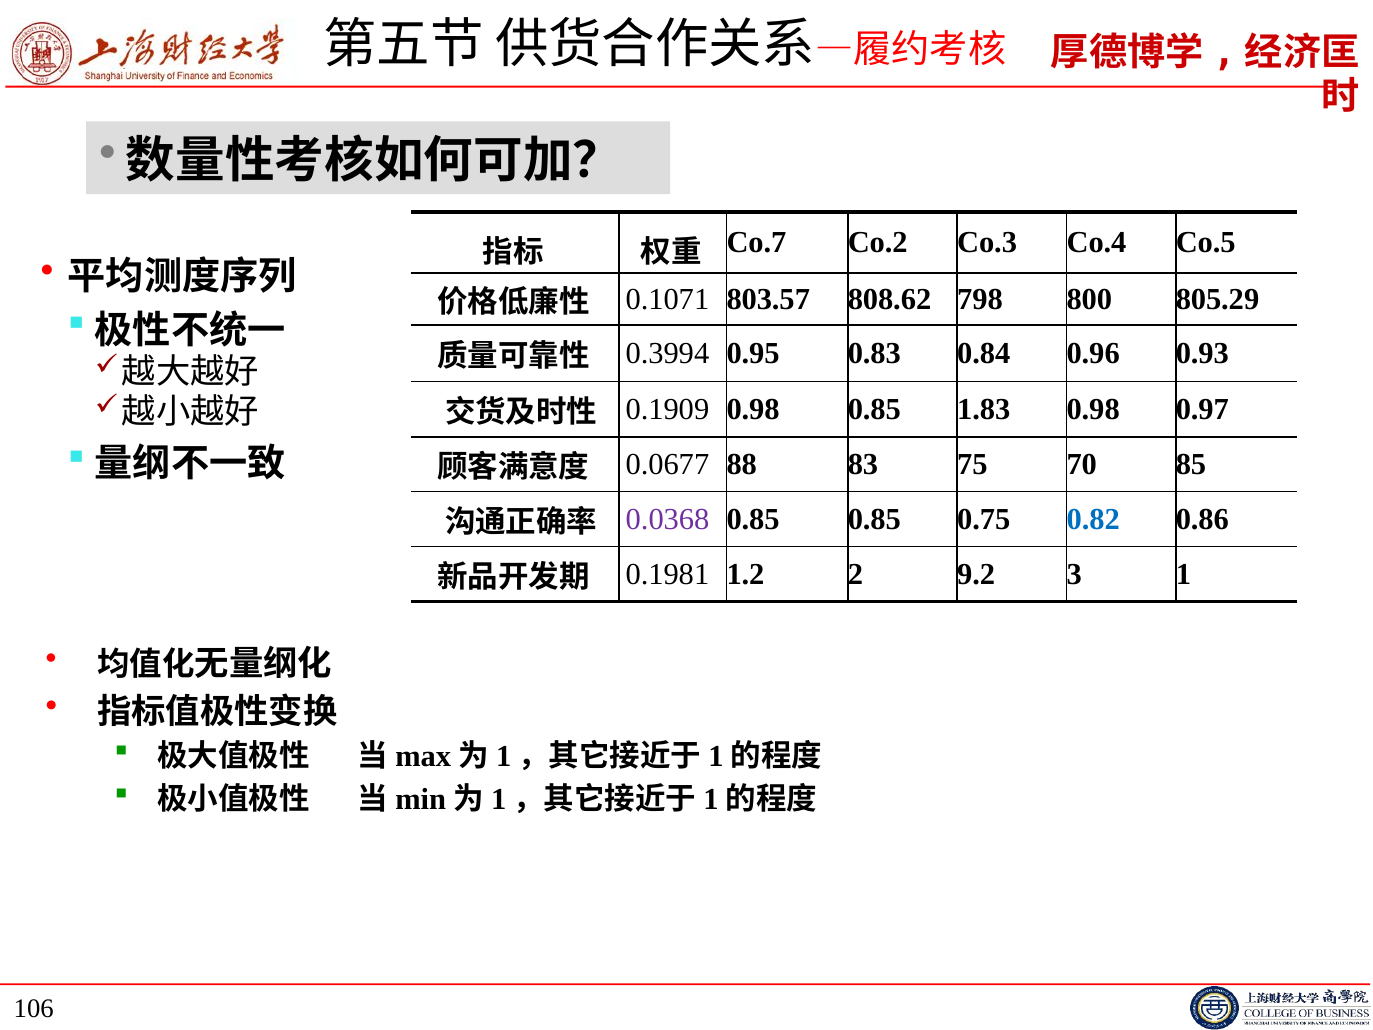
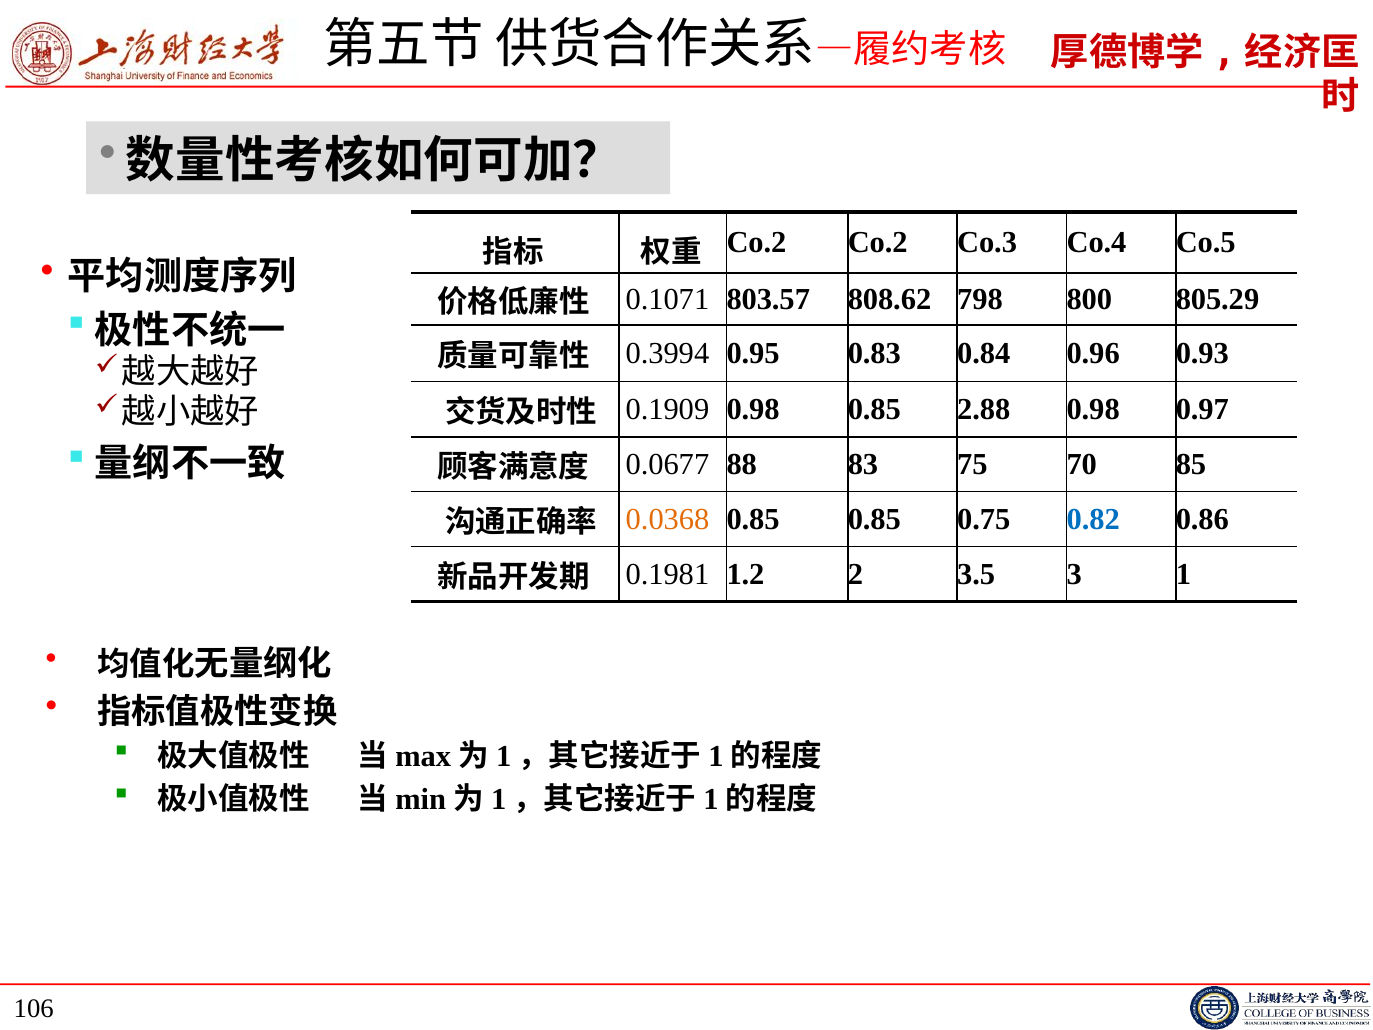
Co.7: Co.7 -> Co.2 (756, 243)
1.83: 1.83 -> 2.88 (984, 409)
0.0368 colour: purple -> orange (668, 519)
9.2: 9.2 -> 3.5 (976, 574)
